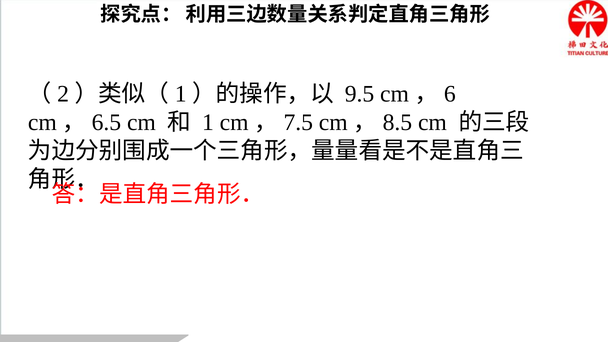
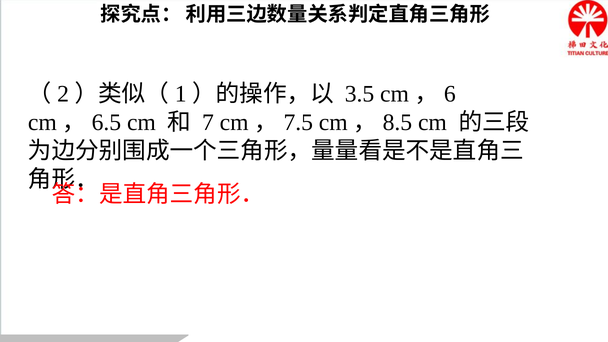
9.5: 9.5 -> 3.5 (360, 94)
1: 1 -> 7 (208, 123)
